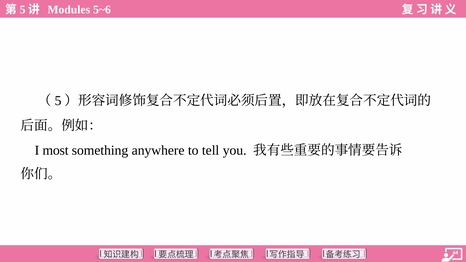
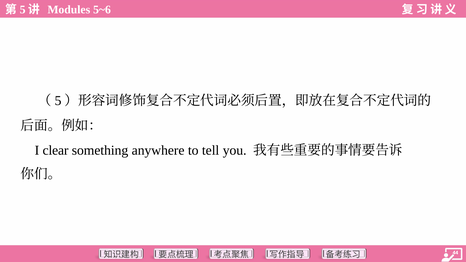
most: most -> clear (56, 150)
